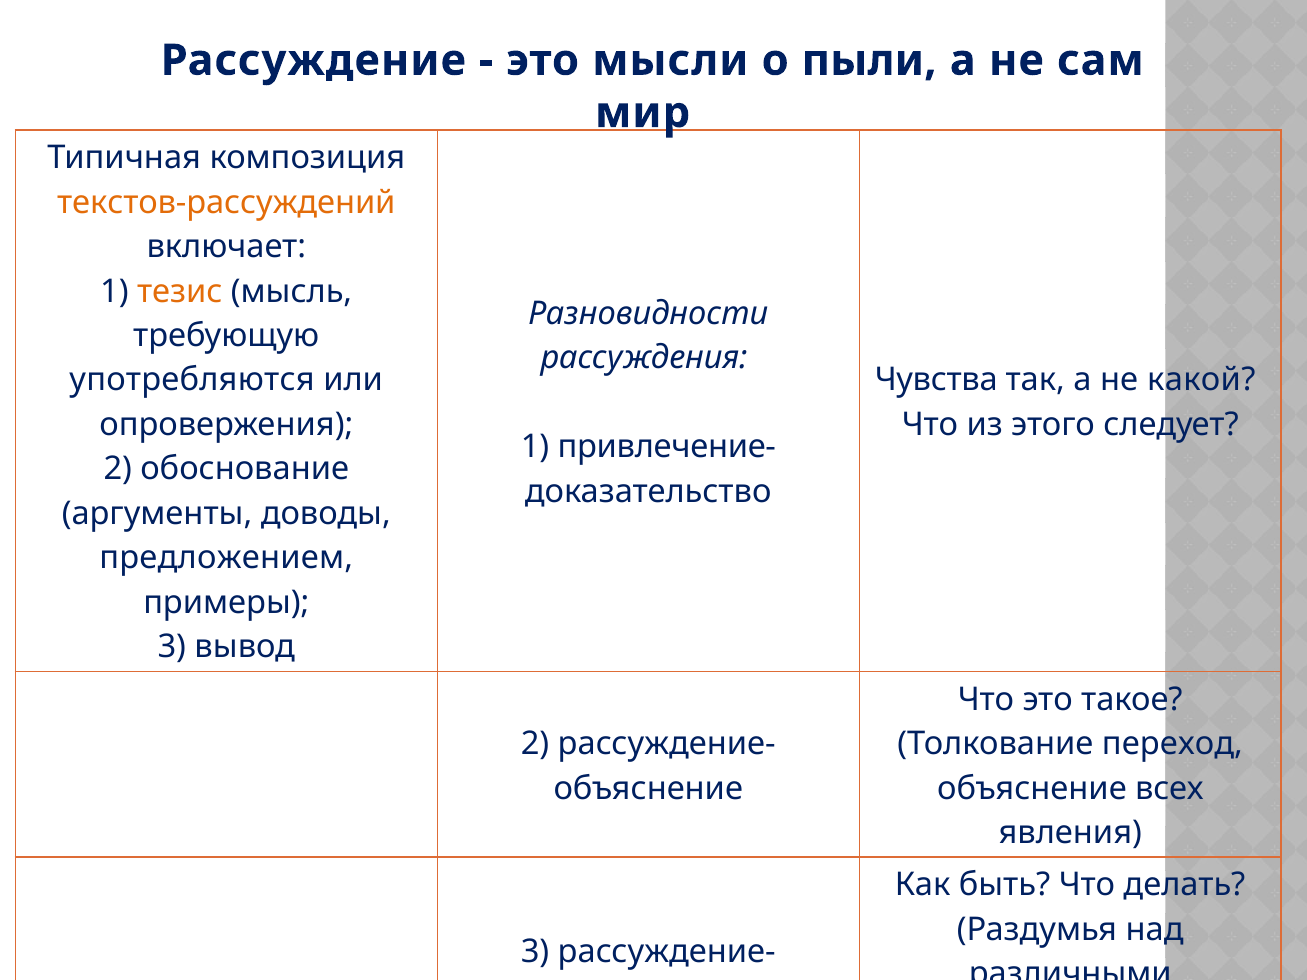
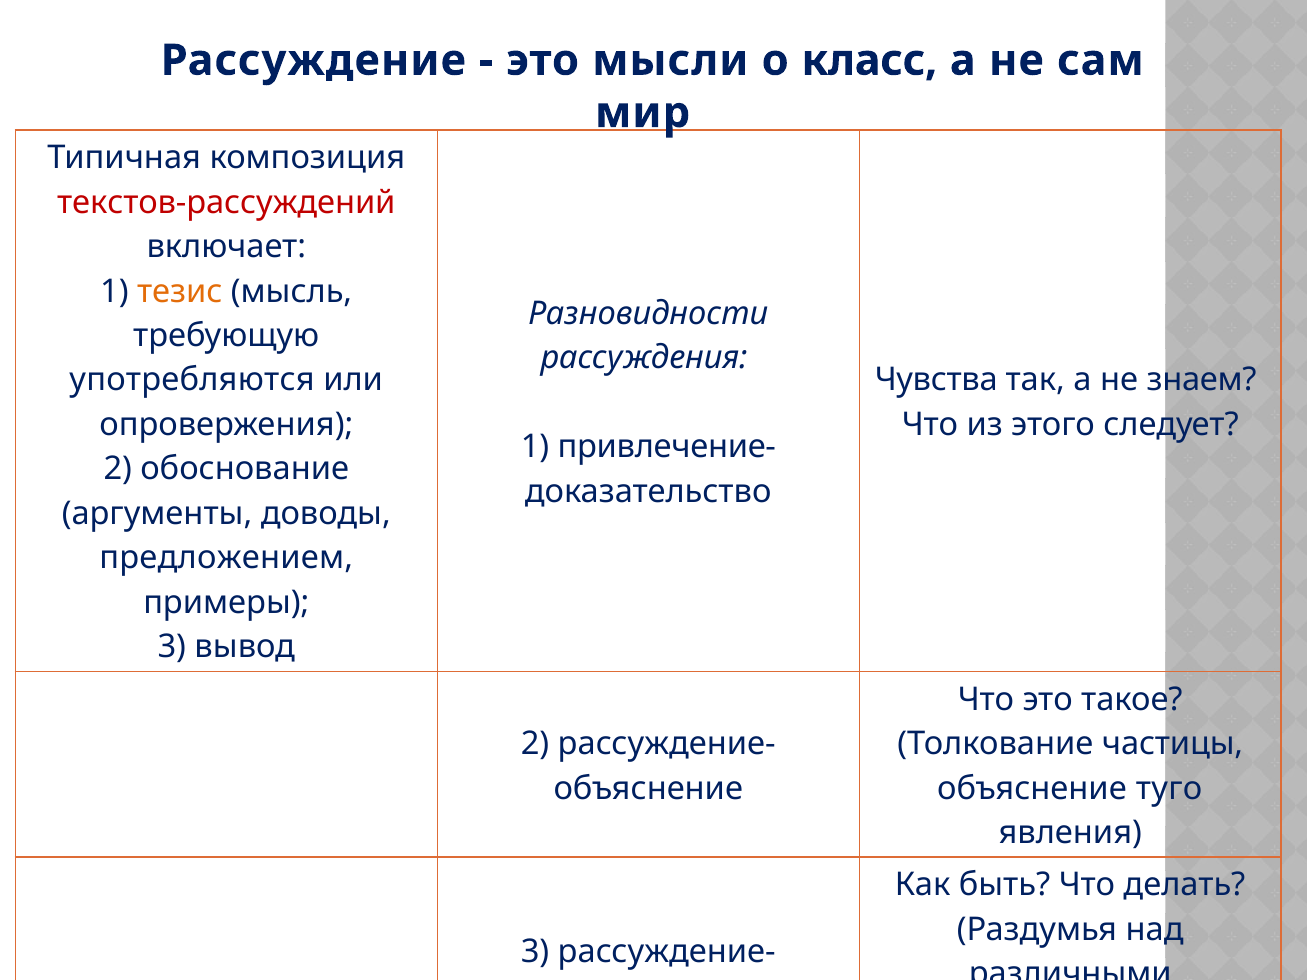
пыли: пыли -> класс (869, 60)
текстов-рассуждений colour: orange -> red (226, 202)
какой: какой -> знаем (1202, 380)
переход: переход -> частицы (1173, 744)
всех: всех -> туго (1169, 788)
